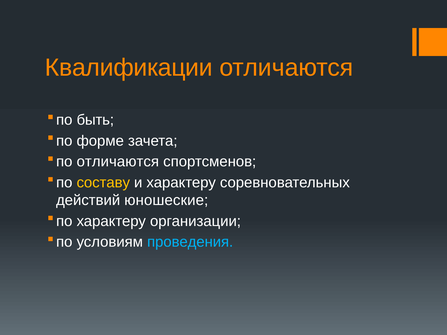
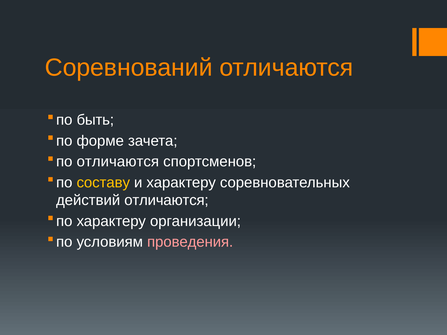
Квалификации: Квалификации -> Соревнований (129, 68)
действий юношеские: юношеские -> отличаются (166, 200)
проведения colour: light blue -> pink (190, 242)
